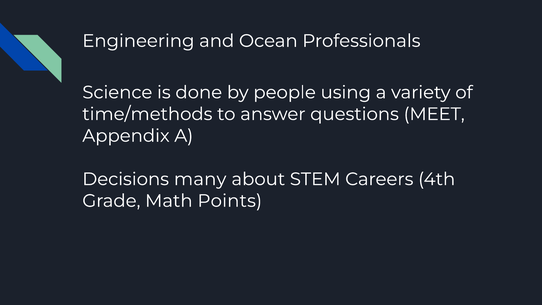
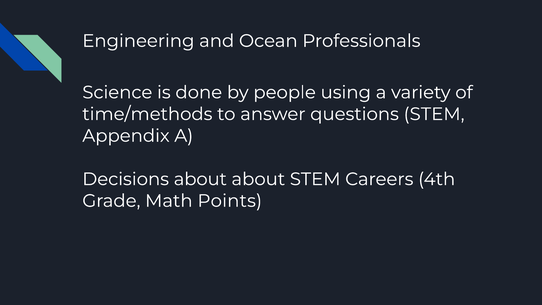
questions MEET: MEET -> STEM (434, 114)
Decisions many: many -> about (200, 179)
